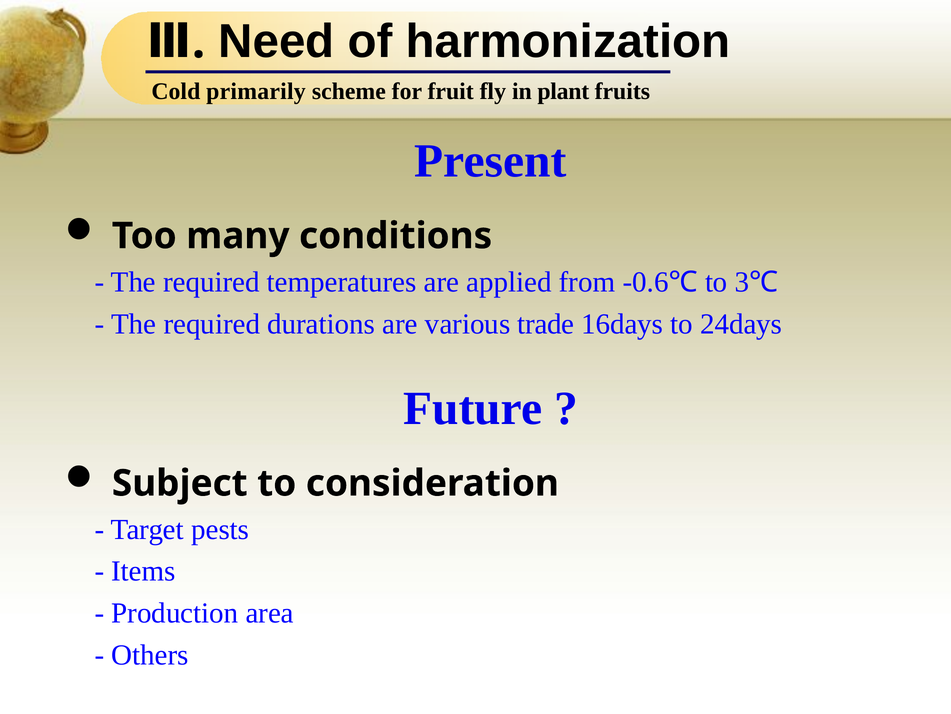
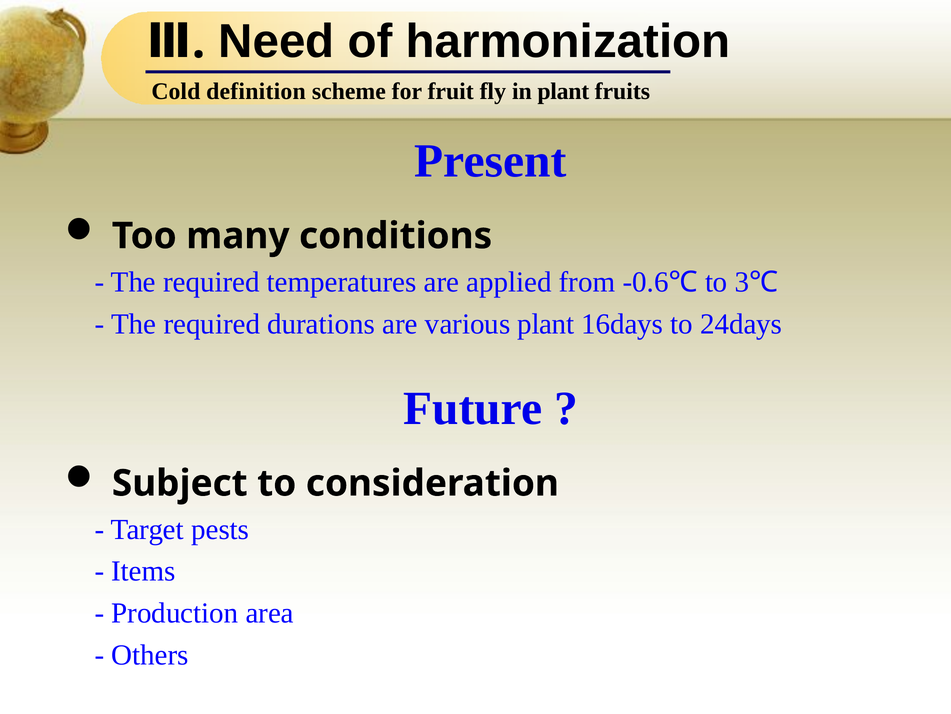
primarily: primarily -> definition (256, 91)
various trade: trade -> plant (546, 324)
